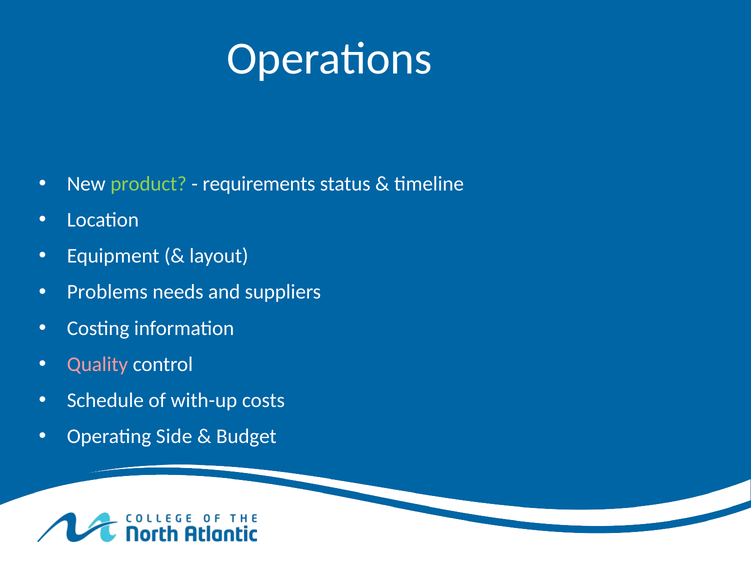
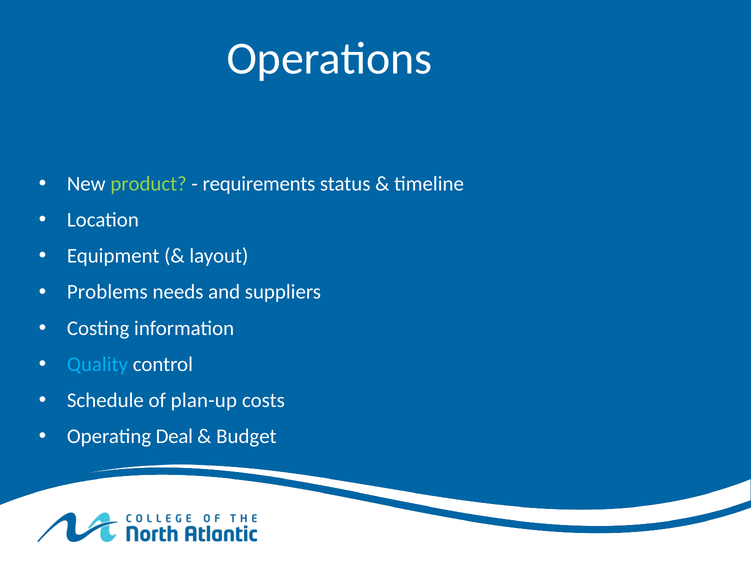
Quality colour: pink -> light blue (97, 364)
with-up: with-up -> plan-up (204, 400)
Side: Side -> Deal (174, 437)
